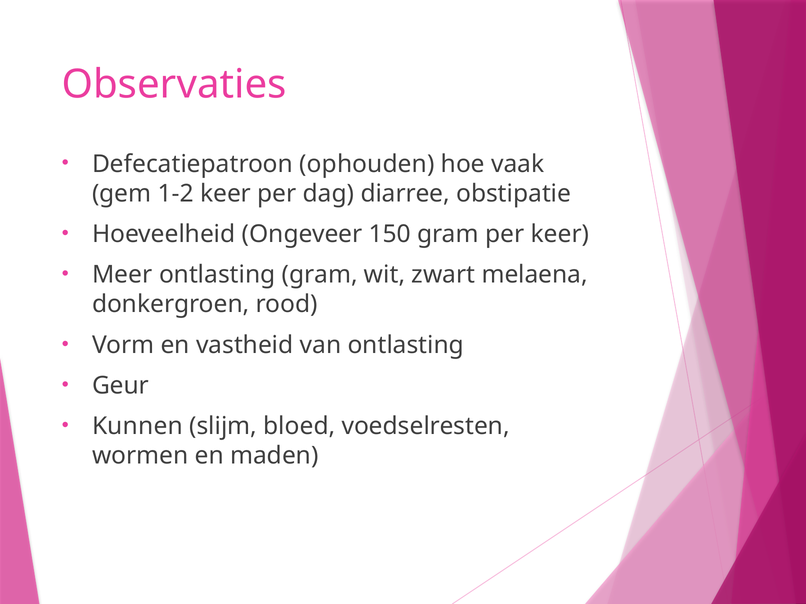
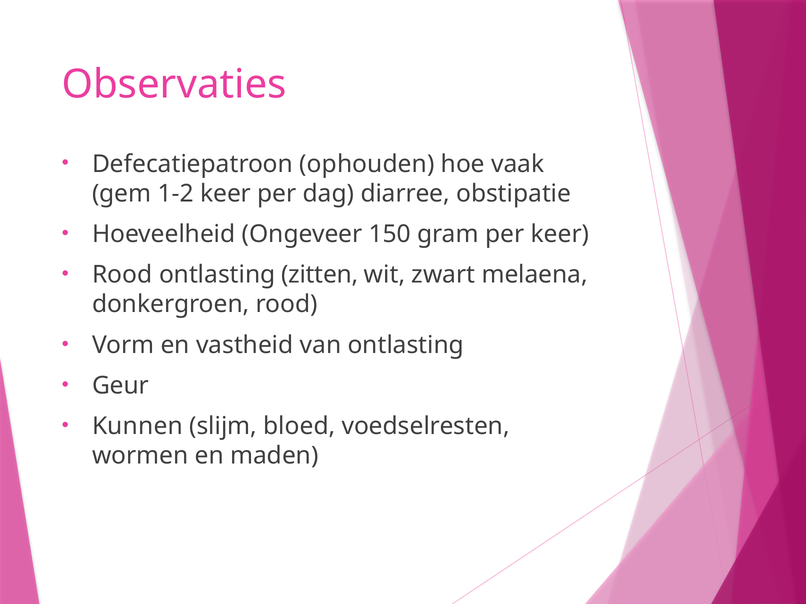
Meer: Meer -> Rood (122, 275)
ontlasting gram: gram -> zitten (320, 275)
